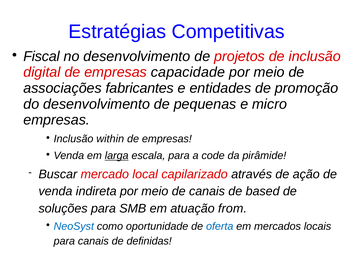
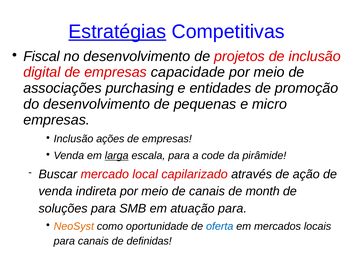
Estratégias underline: none -> present (117, 32)
fabricantes: fabricantes -> purchasing (140, 88)
within: within -> ações (110, 139)
based: based -> month (263, 191)
atuação from: from -> para (232, 208)
NeoSyst colour: blue -> orange (74, 226)
